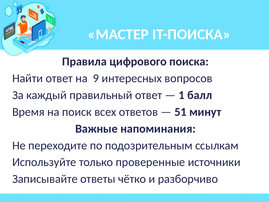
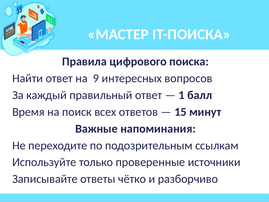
51: 51 -> 15 (180, 112)
